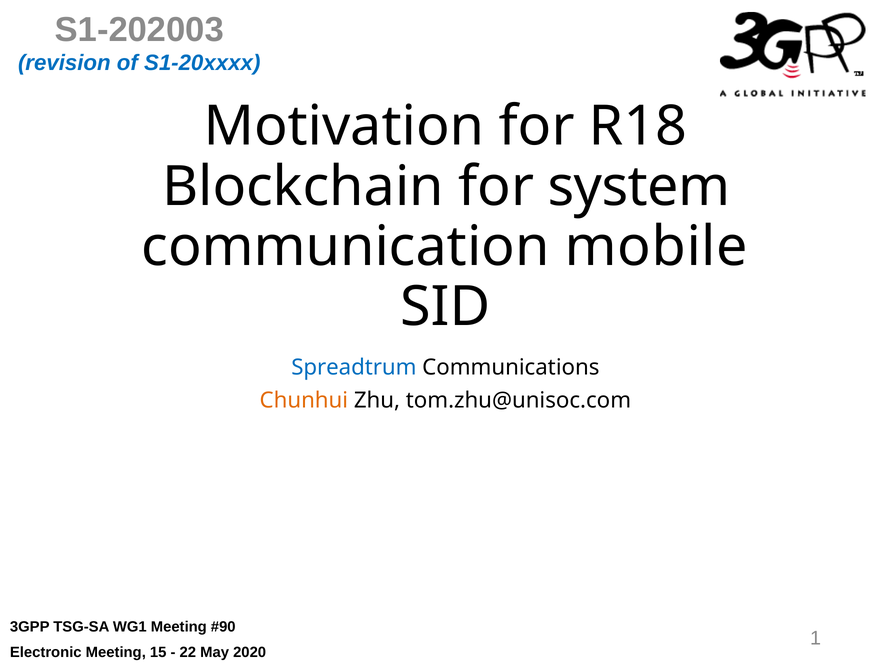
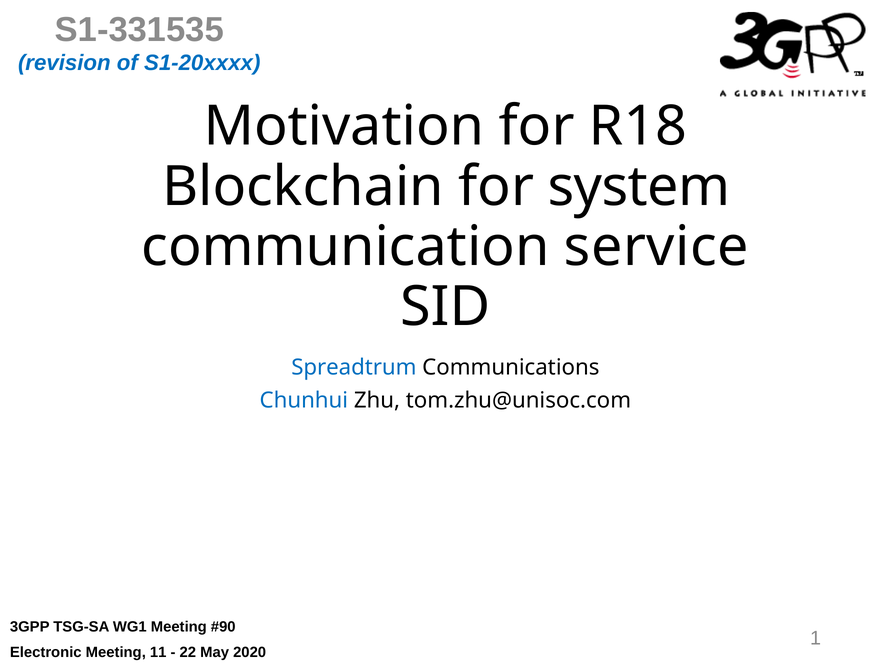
S1-202003: S1-202003 -> S1-331535 (139, 30)
mobile: mobile -> service (656, 247)
Chunhui colour: orange -> blue (304, 401)
15: 15 -> 11 (158, 653)
